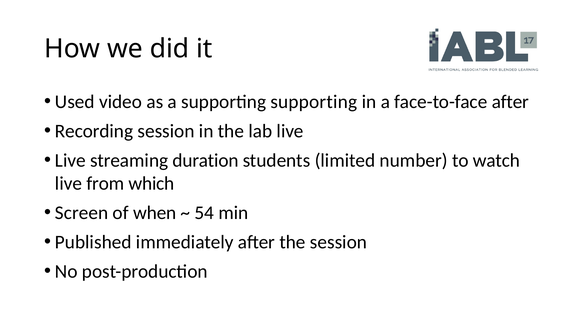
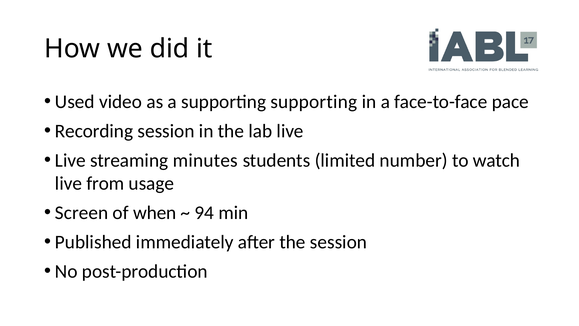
face-to-face after: after -> pace (510, 102)
duration: duration -> minutes (205, 160)
which: which -> usage (151, 183)
54: 54 -> 94 (204, 213)
